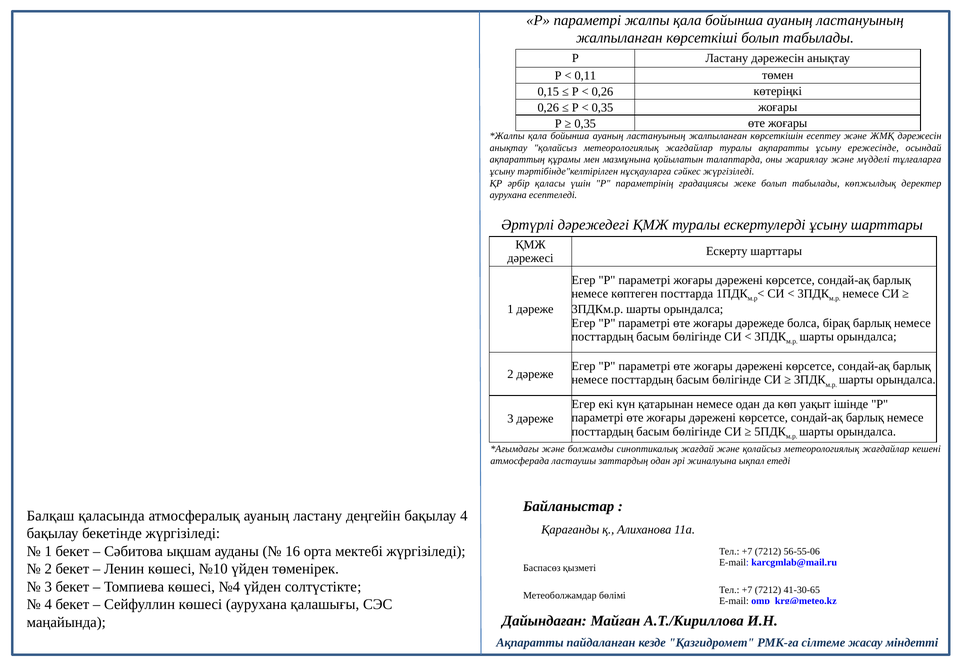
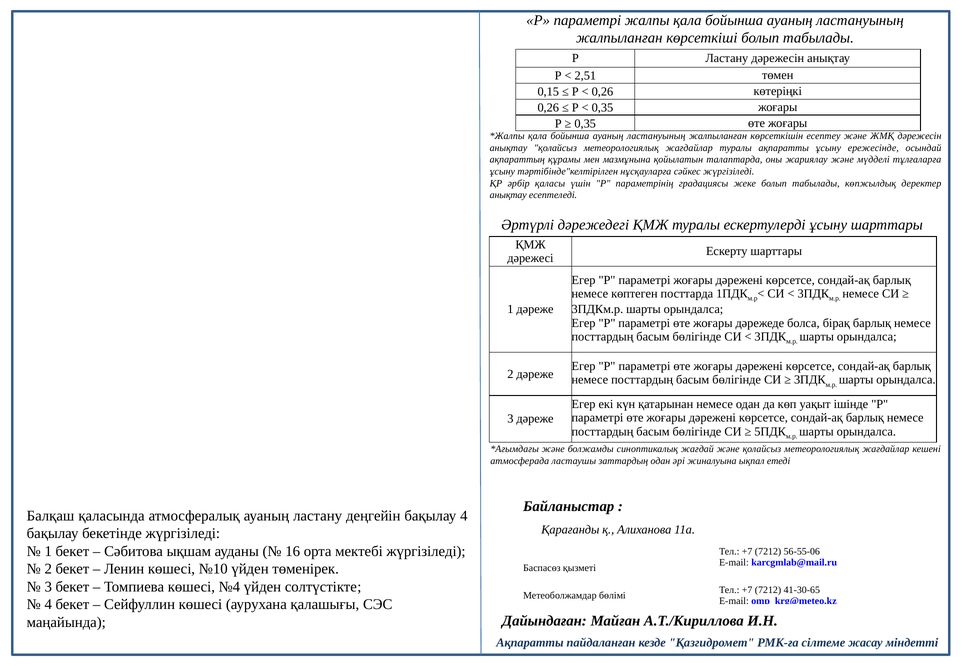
0,11: 0,11 -> 2,51 (585, 76)
аурухана: аурухана -> анықтау (508, 195)
